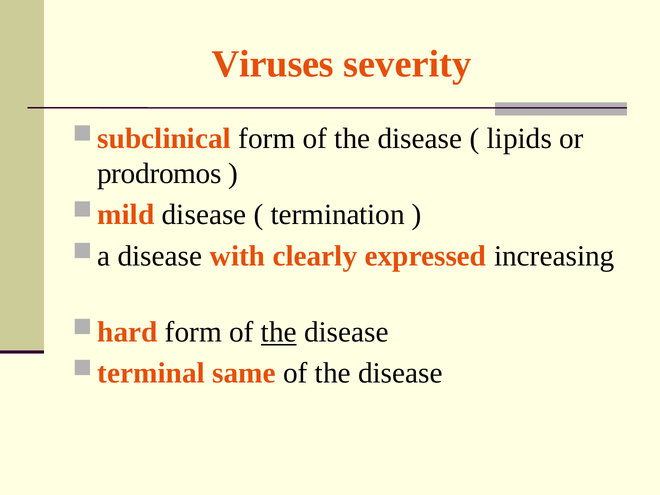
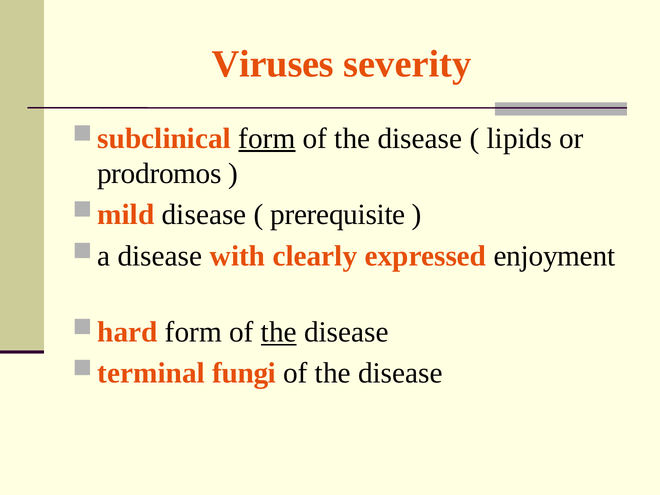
form underline: none -> present (267, 138)
termination: termination -> prerequisite (338, 215)
increasing: increasing -> enjoyment (554, 256)
same: same -> fungi (244, 373)
